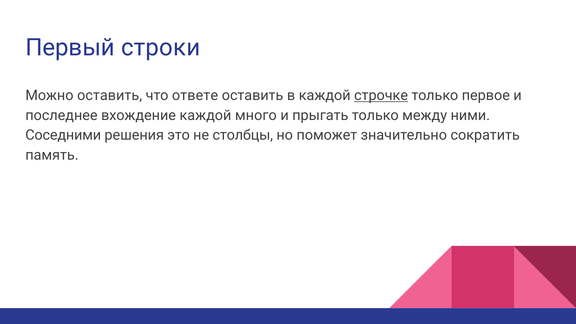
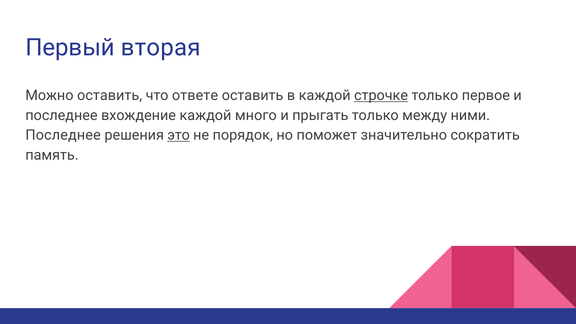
строки: строки -> вторая (161, 48)
Соседними: Соседними -> Последнее (63, 135)
это underline: none -> present (179, 135)
столбцы: столбцы -> порядок (243, 135)
